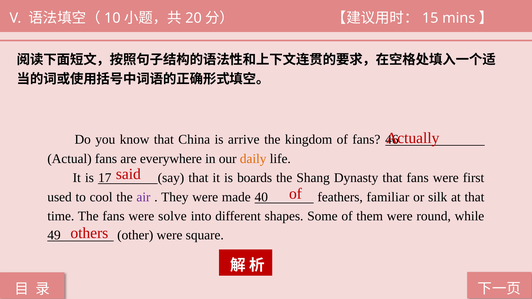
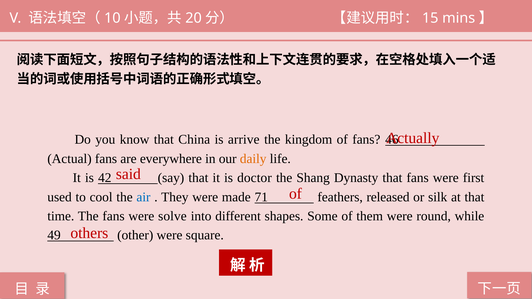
17: 17 -> 42 (105, 178)
boards: boards -> doctor (254, 178)
air colour: purple -> blue (143, 197)
40: 40 -> 71 (261, 197)
familiar: familiar -> released (388, 197)
